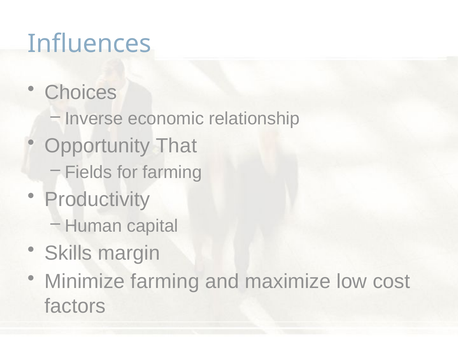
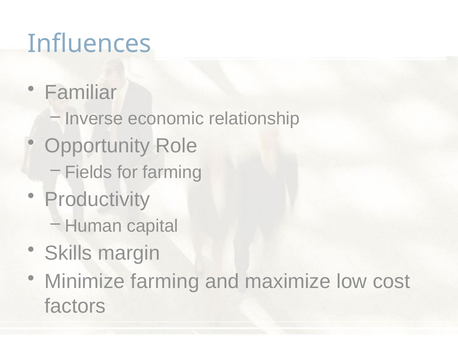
Choices: Choices -> Familiar (81, 92)
That: That -> Role (176, 146)
